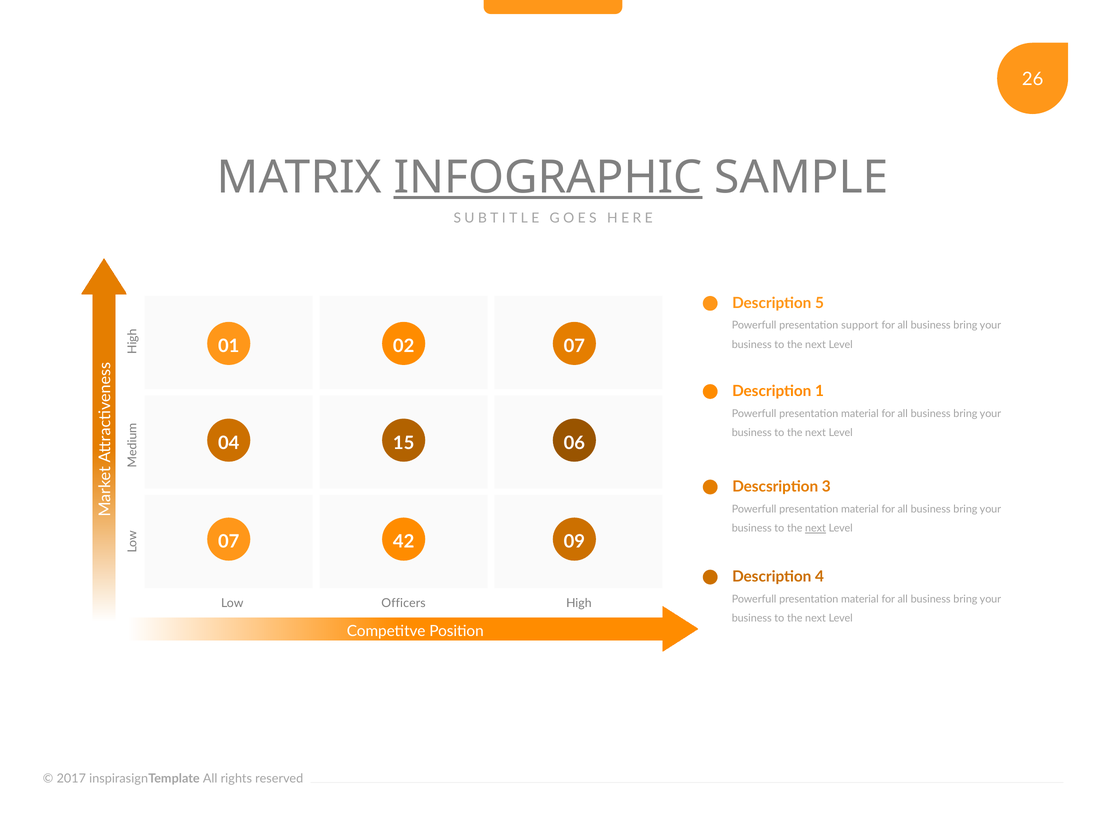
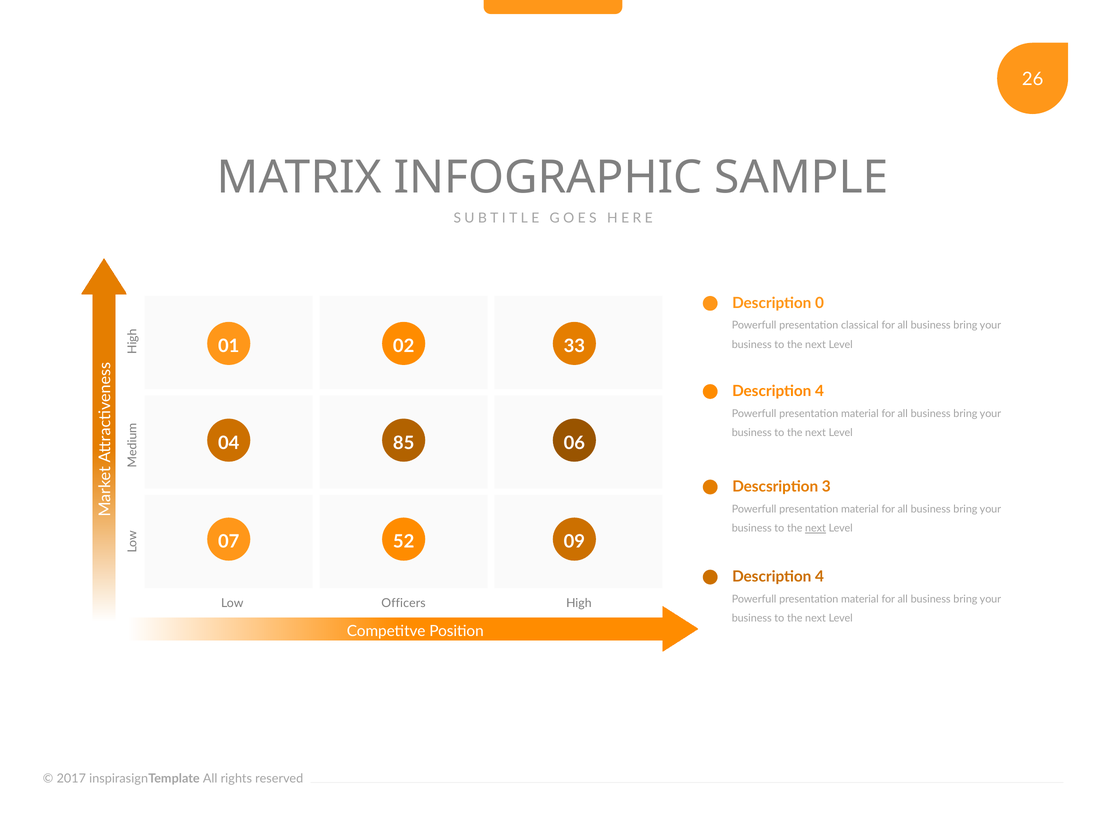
INFOGRAPHIC underline: present -> none (548, 178)
5: 5 -> 0 (820, 303)
support: support -> classical (860, 326)
02 07: 07 -> 33 (574, 346)
1: 1 -> 4 (820, 391)
15: 15 -> 85 (404, 443)
42: 42 -> 52 (404, 542)
